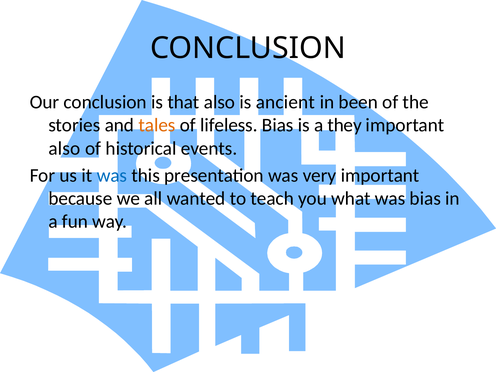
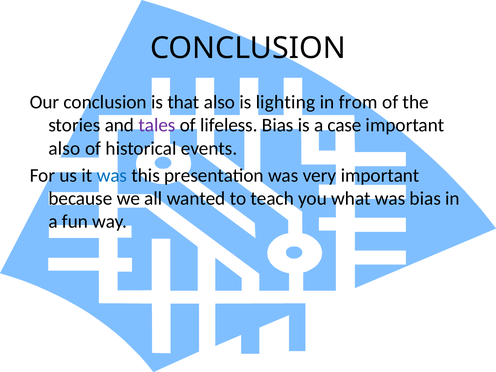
ancient: ancient -> lighting (285, 102)
been: been -> from (358, 102)
tales colour: orange -> purple (157, 125)
they: they -> case (345, 125)
